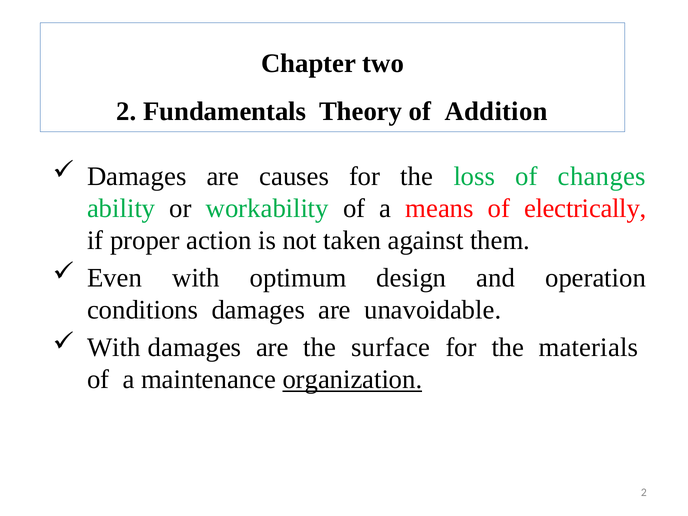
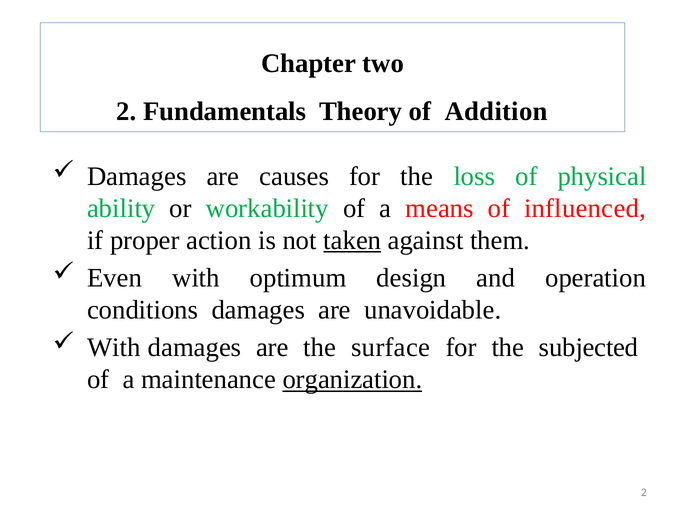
changes: changes -> physical (602, 176)
electrically: electrically -> influenced (585, 208)
taken underline: none -> present (352, 240)
materials: materials -> subjected (589, 348)
